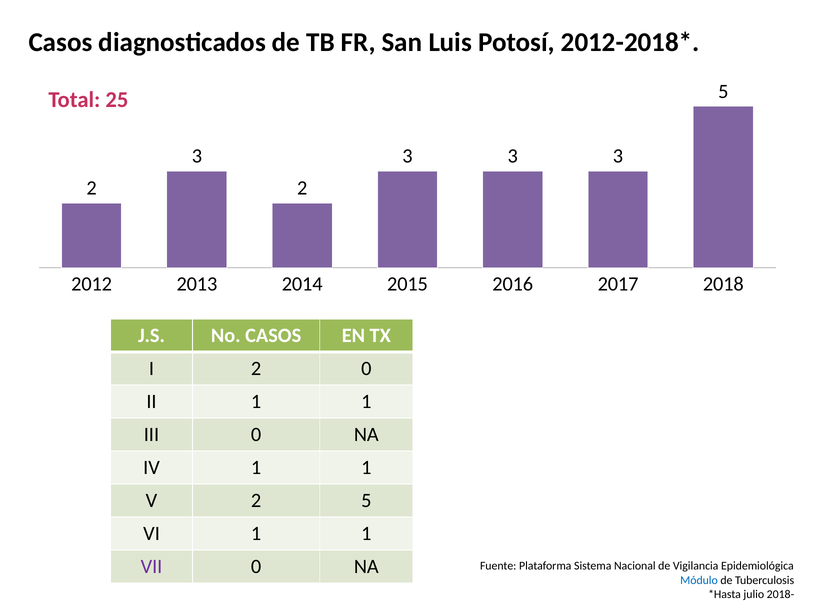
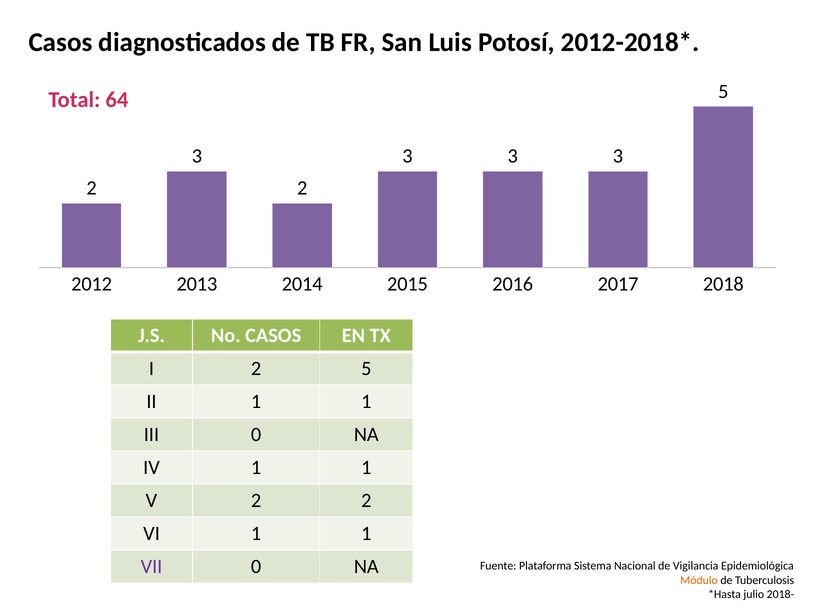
25: 25 -> 64 (117, 100)
2 0: 0 -> 5 (366, 369)
2 5: 5 -> 2 (366, 500)
Módulo colour: blue -> orange (699, 580)
